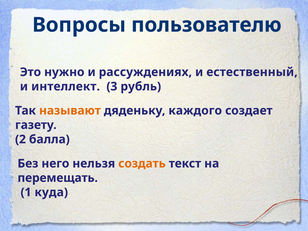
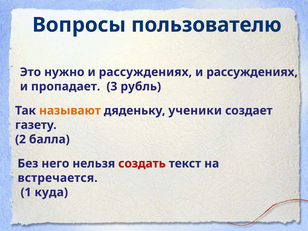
естественный: естественный -> рассуждениях (252, 72)
интеллект: интеллект -> пропадает (66, 86)
каждого: каждого -> ученики (195, 111)
создать colour: orange -> red (142, 164)
перемещать: перемещать -> встречается (58, 178)
